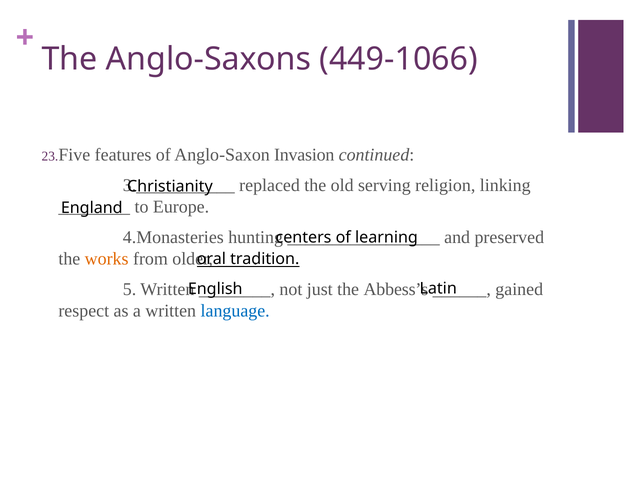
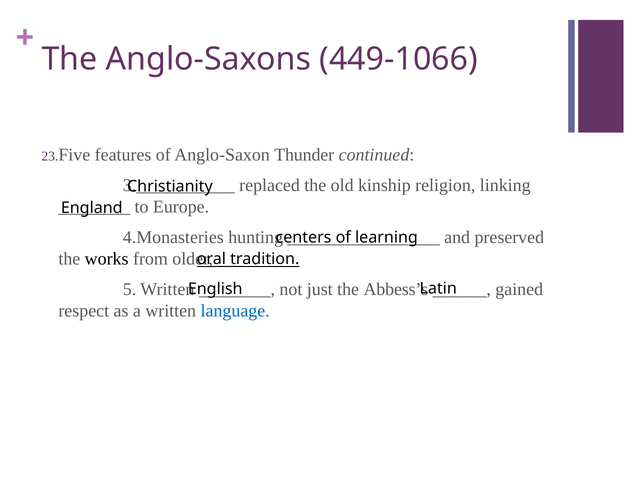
Invasion: Invasion -> Thunder (304, 155)
serving: serving -> kinship (384, 185)
works colour: orange -> black (107, 259)
